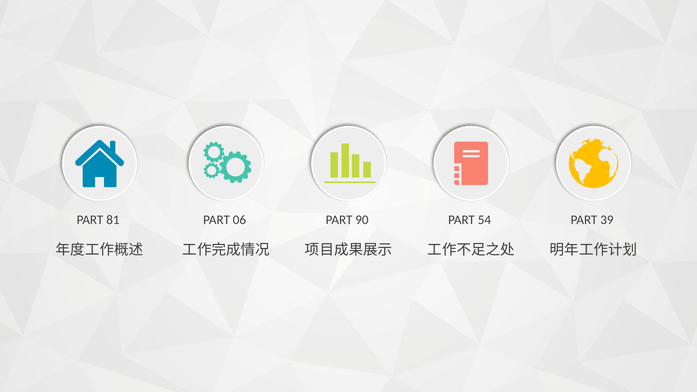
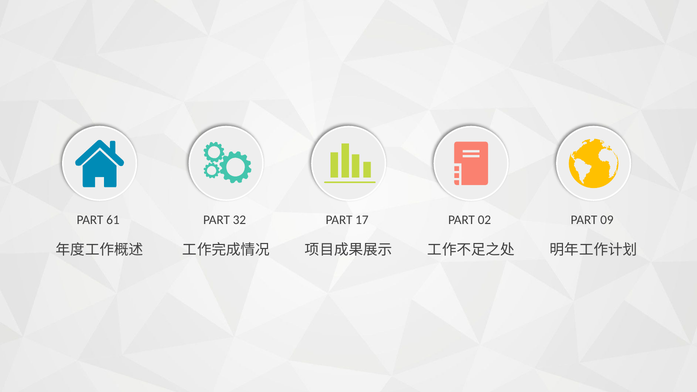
81: 81 -> 61 (113, 220)
06: 06 -> 32 (239, 220)
90: 90 -> 17 (362, 220)
54: 54 -> 02 (484, 220)
39: 39 -> 09 (607, 220)
